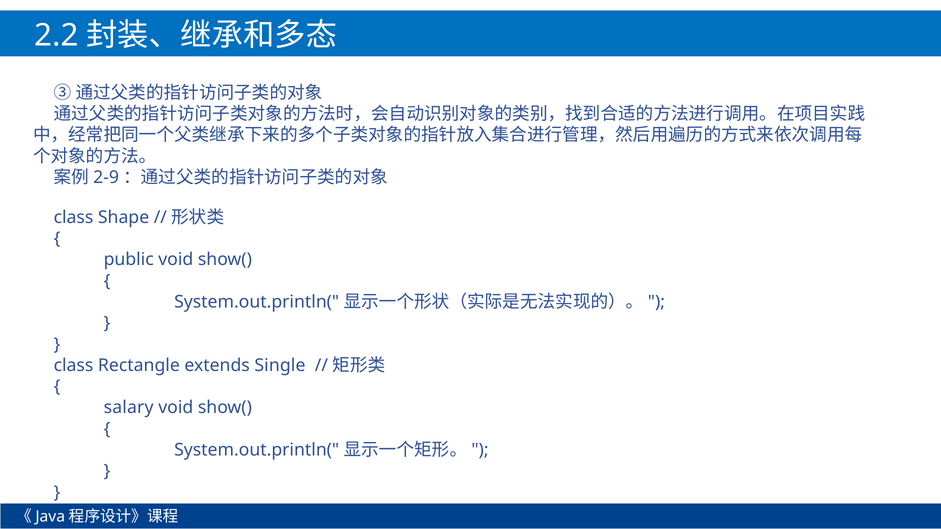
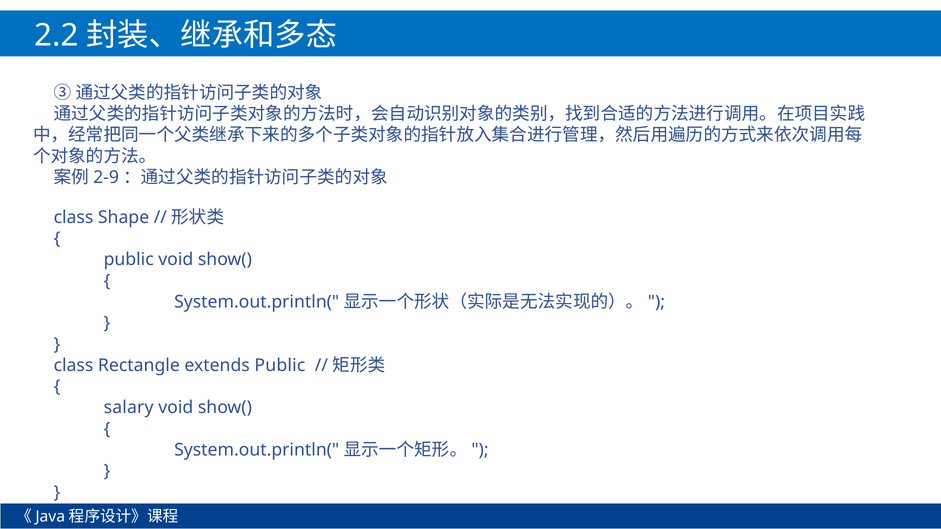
extends Single: Single -> Public (280, 366)
